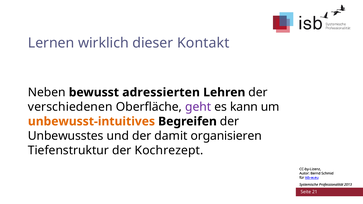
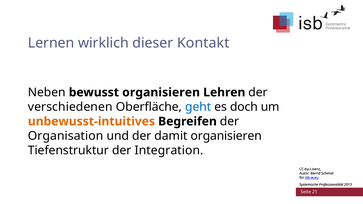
bewusst adressierten: adressierten -> organisieren (161, 92)
geht colour: purple -> blue (198, 107)
kann: kann -> doch (244, 107)
Unbewusstes: Unbewusstes -> Organisation (66, 136)
Kochrezept: Kochrezept -> Integration (169, 151)
